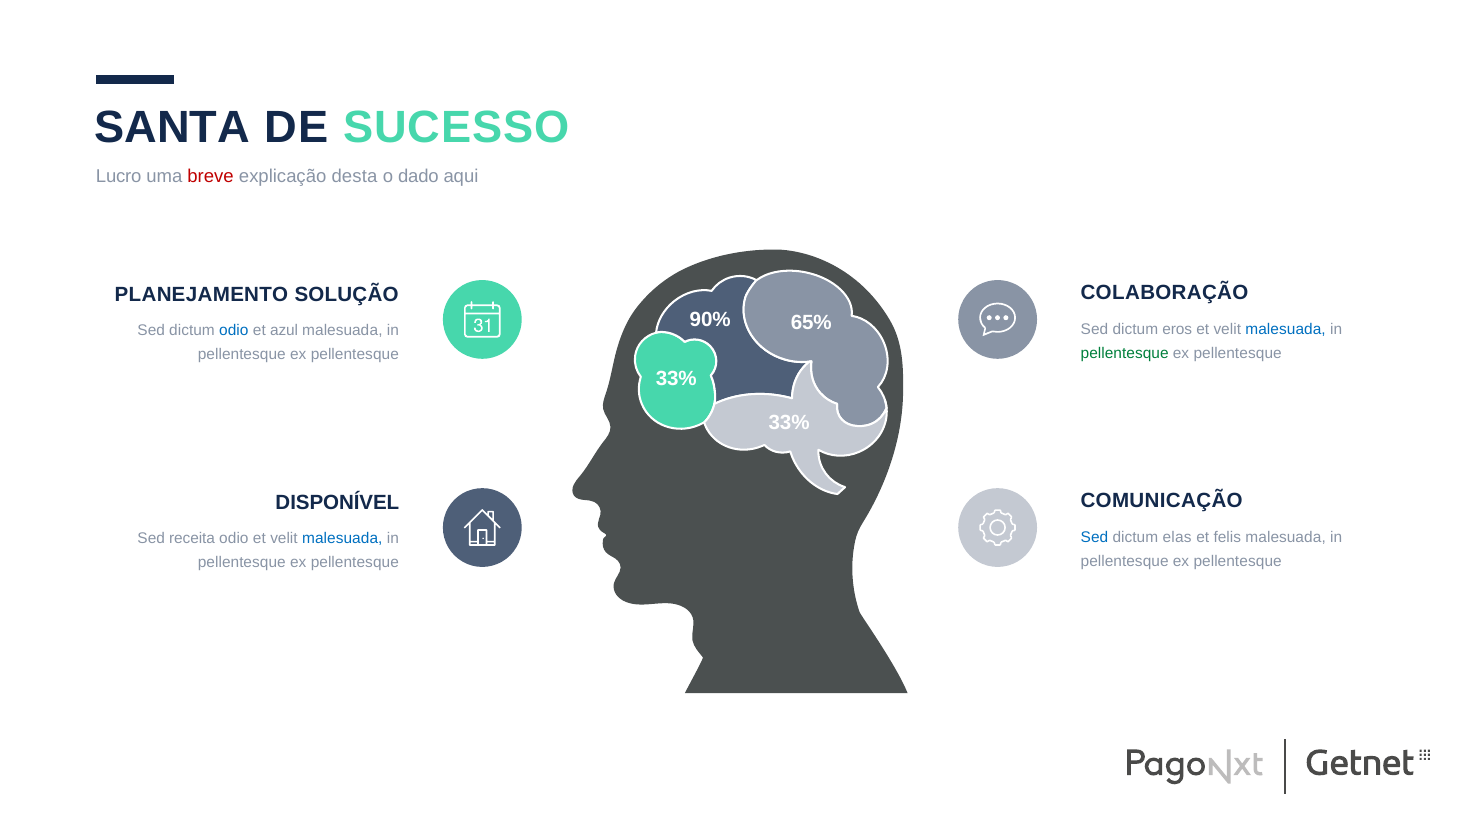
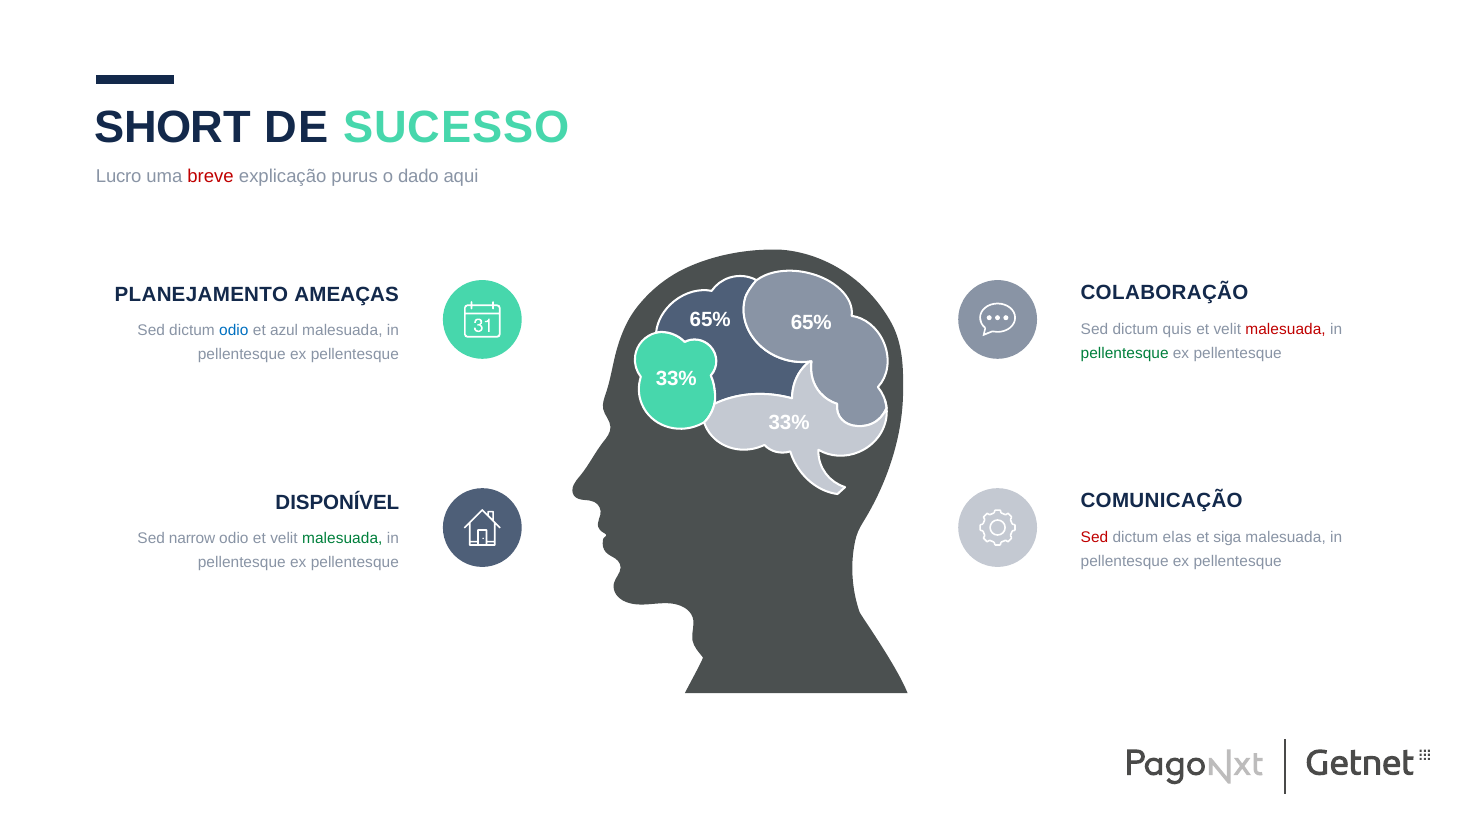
SANTA: SANTA -> SHORT (173, 128)
desta: desta -> purus (355, 176)
SOLUÇÃO: SOLUÇÃO -> AMEAÇAS (347, 295)
90%: 90% -> 65% (710, 320)
eros: eros -> quis (1177, 329)
malesuada colour: blue -> red (1286, 329)
Sed colour: blue -> red (1094, 538)
felis: felis -> siga (1227, 538)
receita: receita -> narrow (192, 539)
malesuada colour: blue -> green (342, 539)
